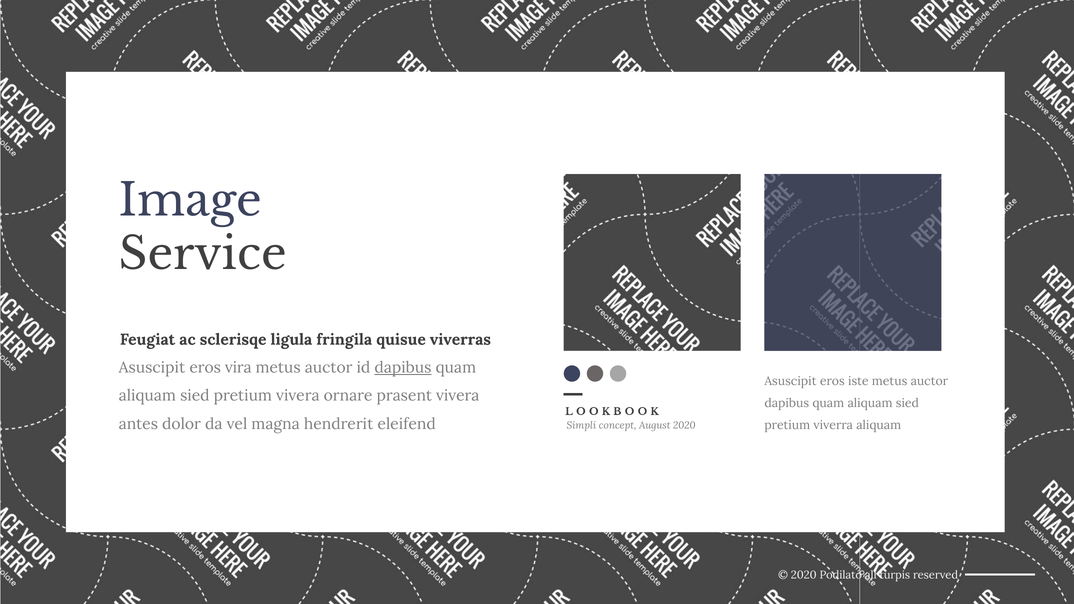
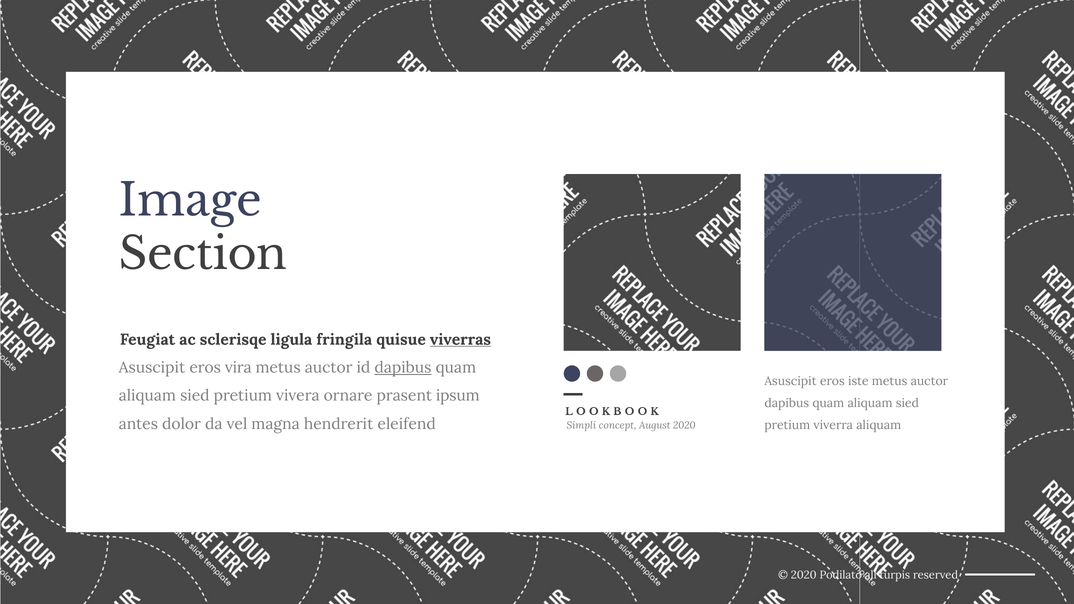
Service: Service -> Section (203, 255)
viverras underline: none -> present (460, 340)
prasent vivera: vivera -> ipsum (458, 396)
